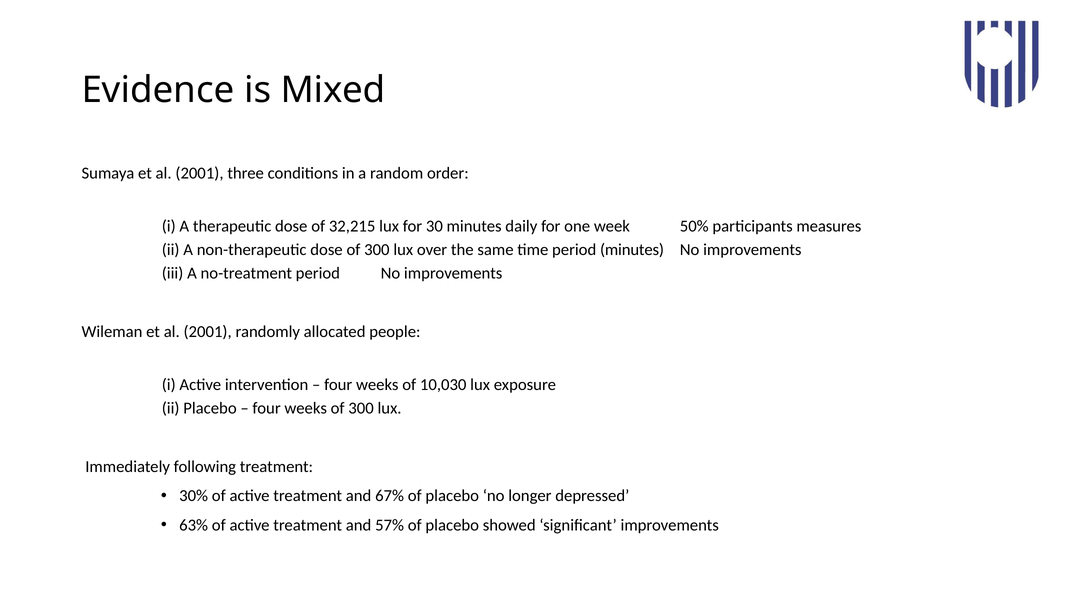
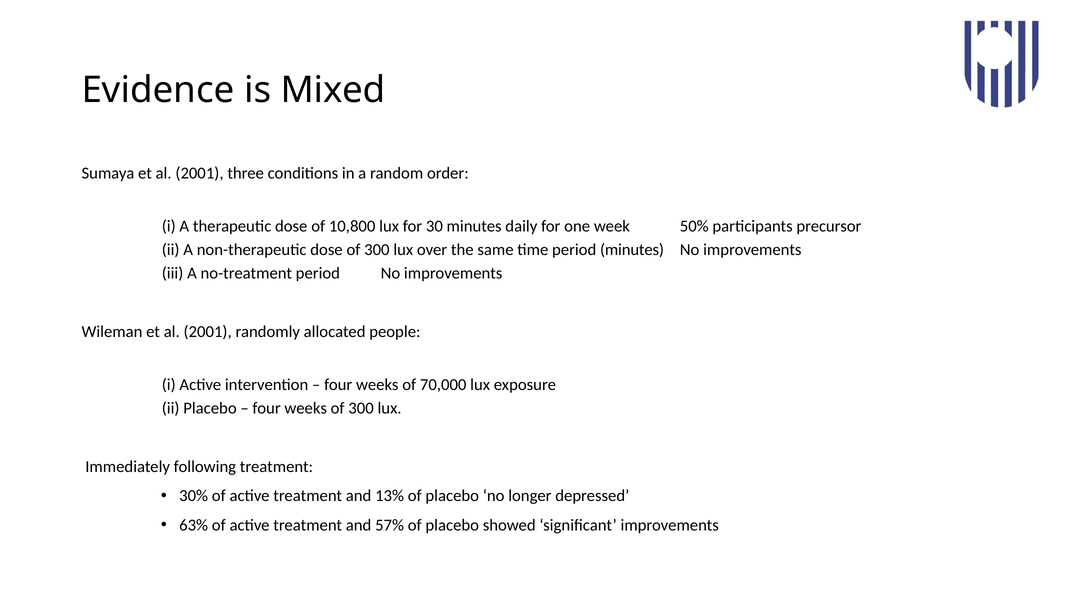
32,215: 32,215 -> 10,800 (352, 226)
measures: measures -> precursor (829, 226)
10,030: 10,030 -> 70,000 (443, 384)
67%: 67% -> 13% (390, 496)
